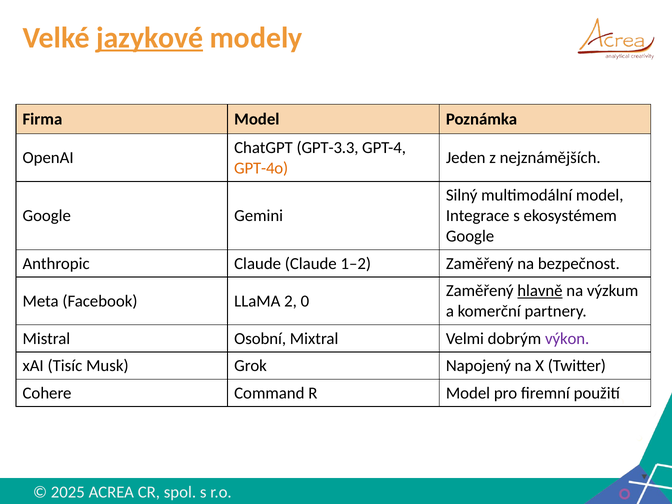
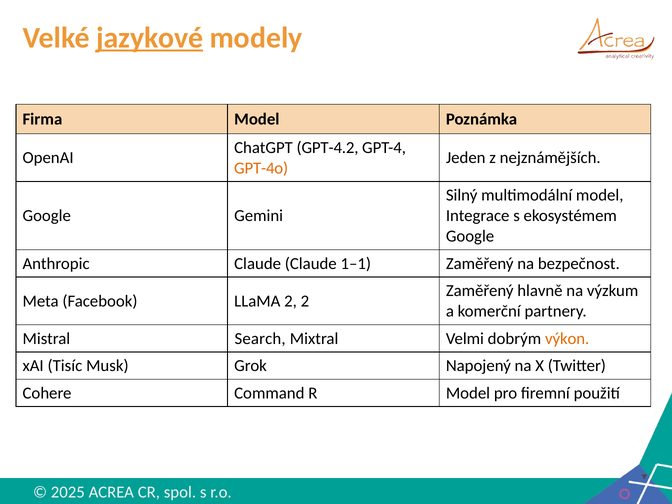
GPT-3.3: GPT-3.3 -> GPT-4.2 (328, 148)
1–2: 1–2 -> 1–1 (356, 264)
hlavně underline: present -> none (540, 291)
2 0: 0 -> 2 (305, 301)
Osobní: Osobní -> Search (260, 339)
výkon colour: purple -> orange (567, 339)
